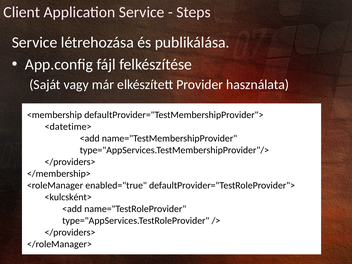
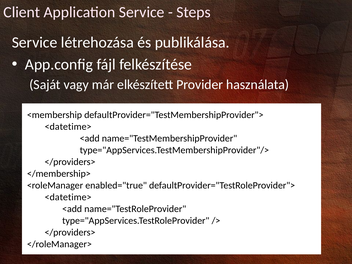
<kulcsként>: <kulcsként> -> <datetime> (68, 197)
